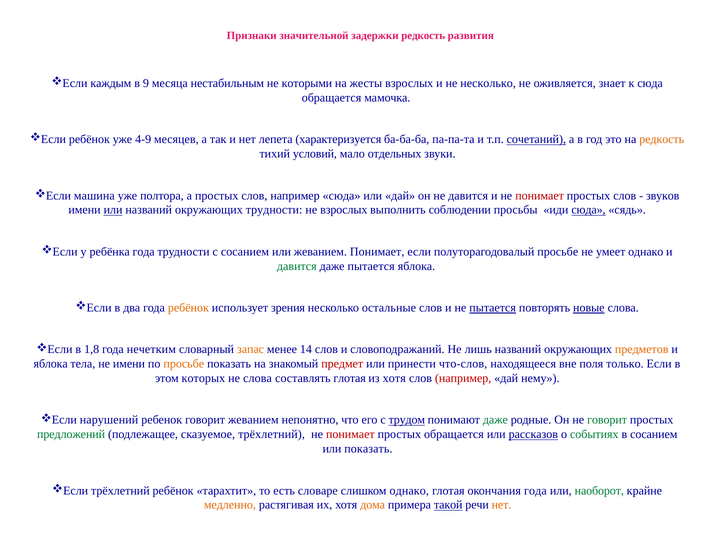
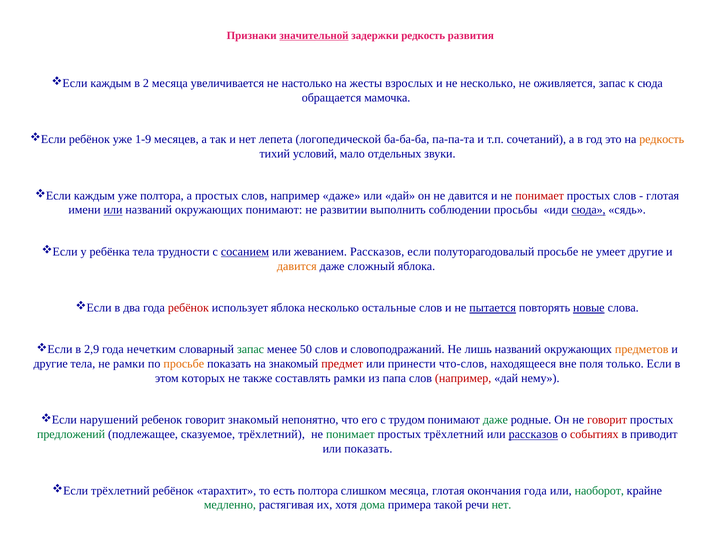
значительной underline: none -> present (314, 36)
9: 9 -> 2 (146, 83)
нестабильным: нестабильным -> увеличивается (227, 83)
которыми: которыми -> настолько (307, 83)
оживляется знает: знает -> запас (612, 83)
4-9: 4-9 -> 1-9 (143, 139)
характеризуется: характеризуется -> логопедической (338, 139)
сочетаний underline: present -> none (536, 139)
машина: машина -> каждым (94, 195)
например сюда: сюда -> даже (342, 195)
звуков: звуков -> глотая (663, 195)
окружающих трудности: трудности -> понимают (274, 210)
не взрослых: взрослых -> развитии (344, 210)
ребёнка года: года -> тела (144, 252)
сосанием underline: none -> present (245, 252)
жеванием Понимает: Понимает -> Рассказов (377, 252)
умеет однако: однако -> другие (646, 252)
давится colour: green -> orange (297, 266)
даже пытается: пытается -> сложный (371, 266)
ребёнок colour: orange -> red (188, 308)
использует зрения: зрения -> яблока (288, 308)
1,8: 1,8 -> 2,9 (92, 349)
запас colour: orange -> green (251, 349)
14: 14 -> 50 (306, 349)
яблока: яблока -> другие (51, 364)
не имени: имени -> рамки (129, 364)
не слова: слова -> также (258, 378)
составлять глотая: глотая -> рамки (349, 378)
из хотя: хотя -> папа (394, 378)
говорит жеванием: жеванием -> знакомый (253, 420)
трудом underline: present -> none (407, 420)
говорит colour: green -> red (607, 420)
понимает colour: red -> green (350, 434)
простых обращается: обращается -> трёхлетний (454, 434)
событиях colour: green -> red (594, 434)
в сосанием: сосанием -> приводит (654, 434)
есть словаре: словаре -> полтора (318, 490)
слишком однако: однако -> месяца (409, 490)
медленно colour: orange -> green (230, 505)
дома colour: orange -> green (373, 505)
такой underline: present -> none (448, 505)
нет colour: orange -> green (501, 505)
